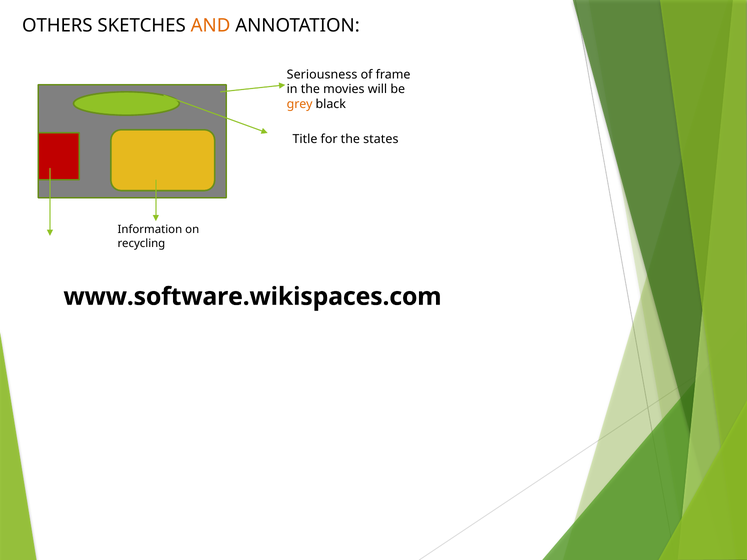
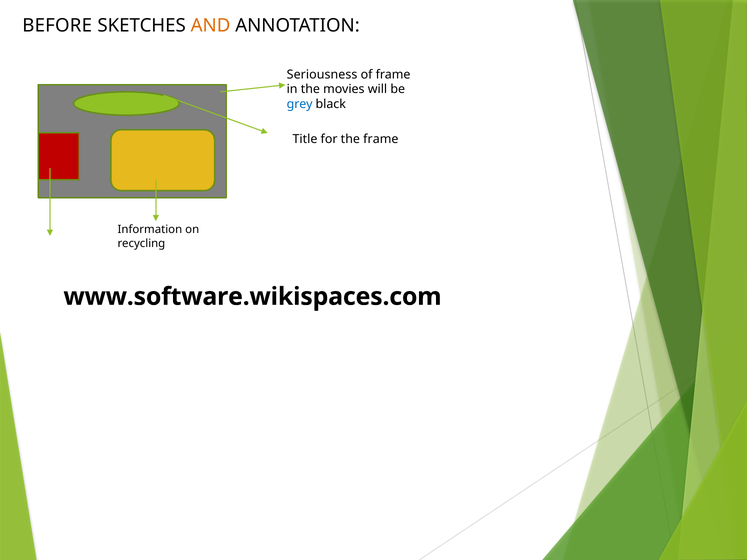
OTHERS: OTHERS -> BEFORE (57, 26)
grey colour: orange -> blue (300, 104)
the states: states -> frame (381, 139)
